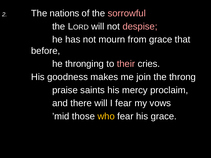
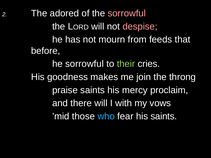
nations: nations -> adored (64, 13)
from grace: grace -> feeds (161, 40)
he thronging: thronging -> sorrowful (84, 64)
their colour: pink -> light green (126, 64)
I fear: fear -> with (124, 103)
who colour: yellow -> light blue (106, 117)
his grace: grace -> saints (164, 117)
